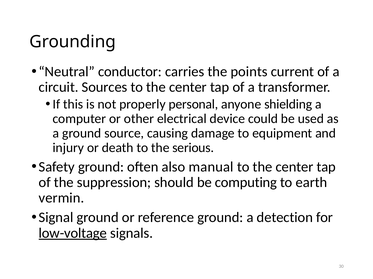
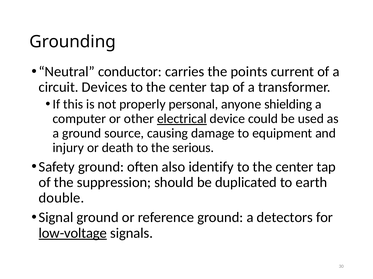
Sources: Sources -> Devices (104, 87)
electrical underline: none -> present (182, 119)
manual: manual -> identify (211, 167)
computing: computing -> duplicated (246, 183)
vermin: vermin -> double (61, 198)
detection: detection -> detectors (285, 218)
